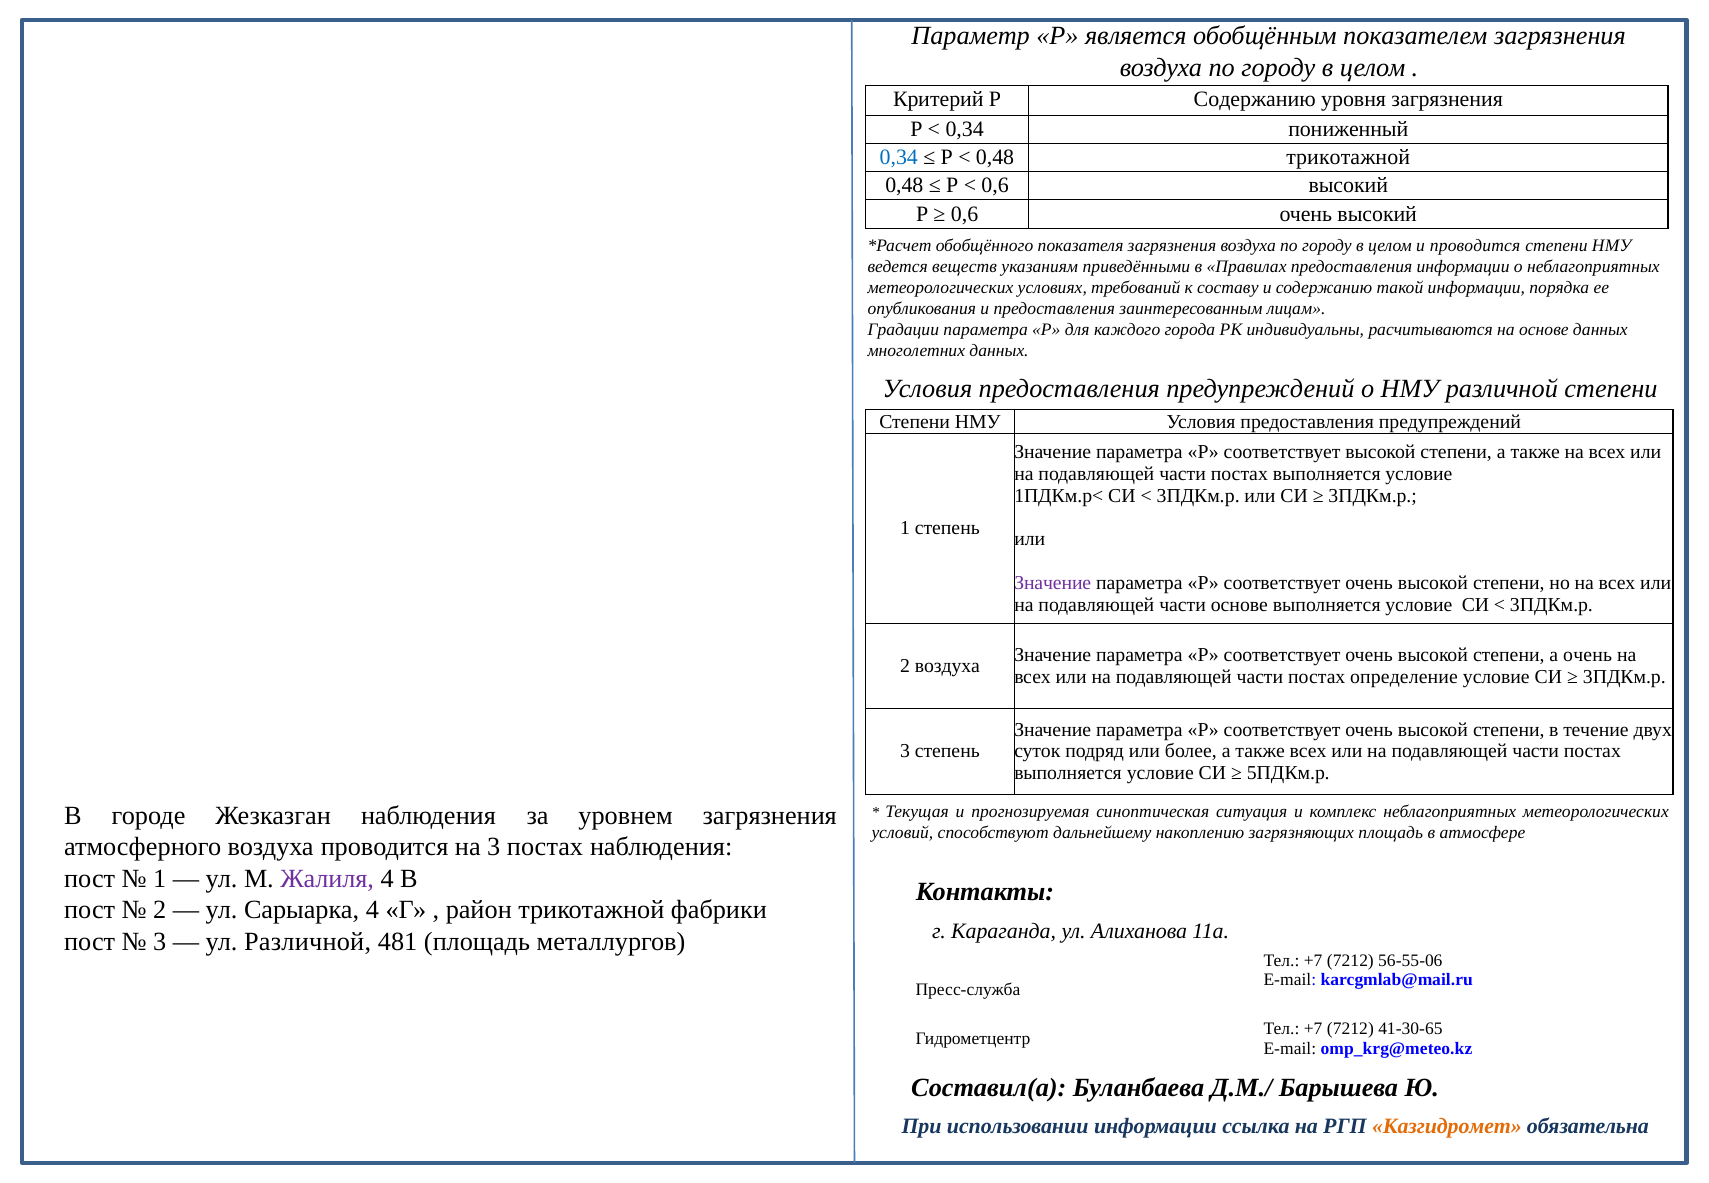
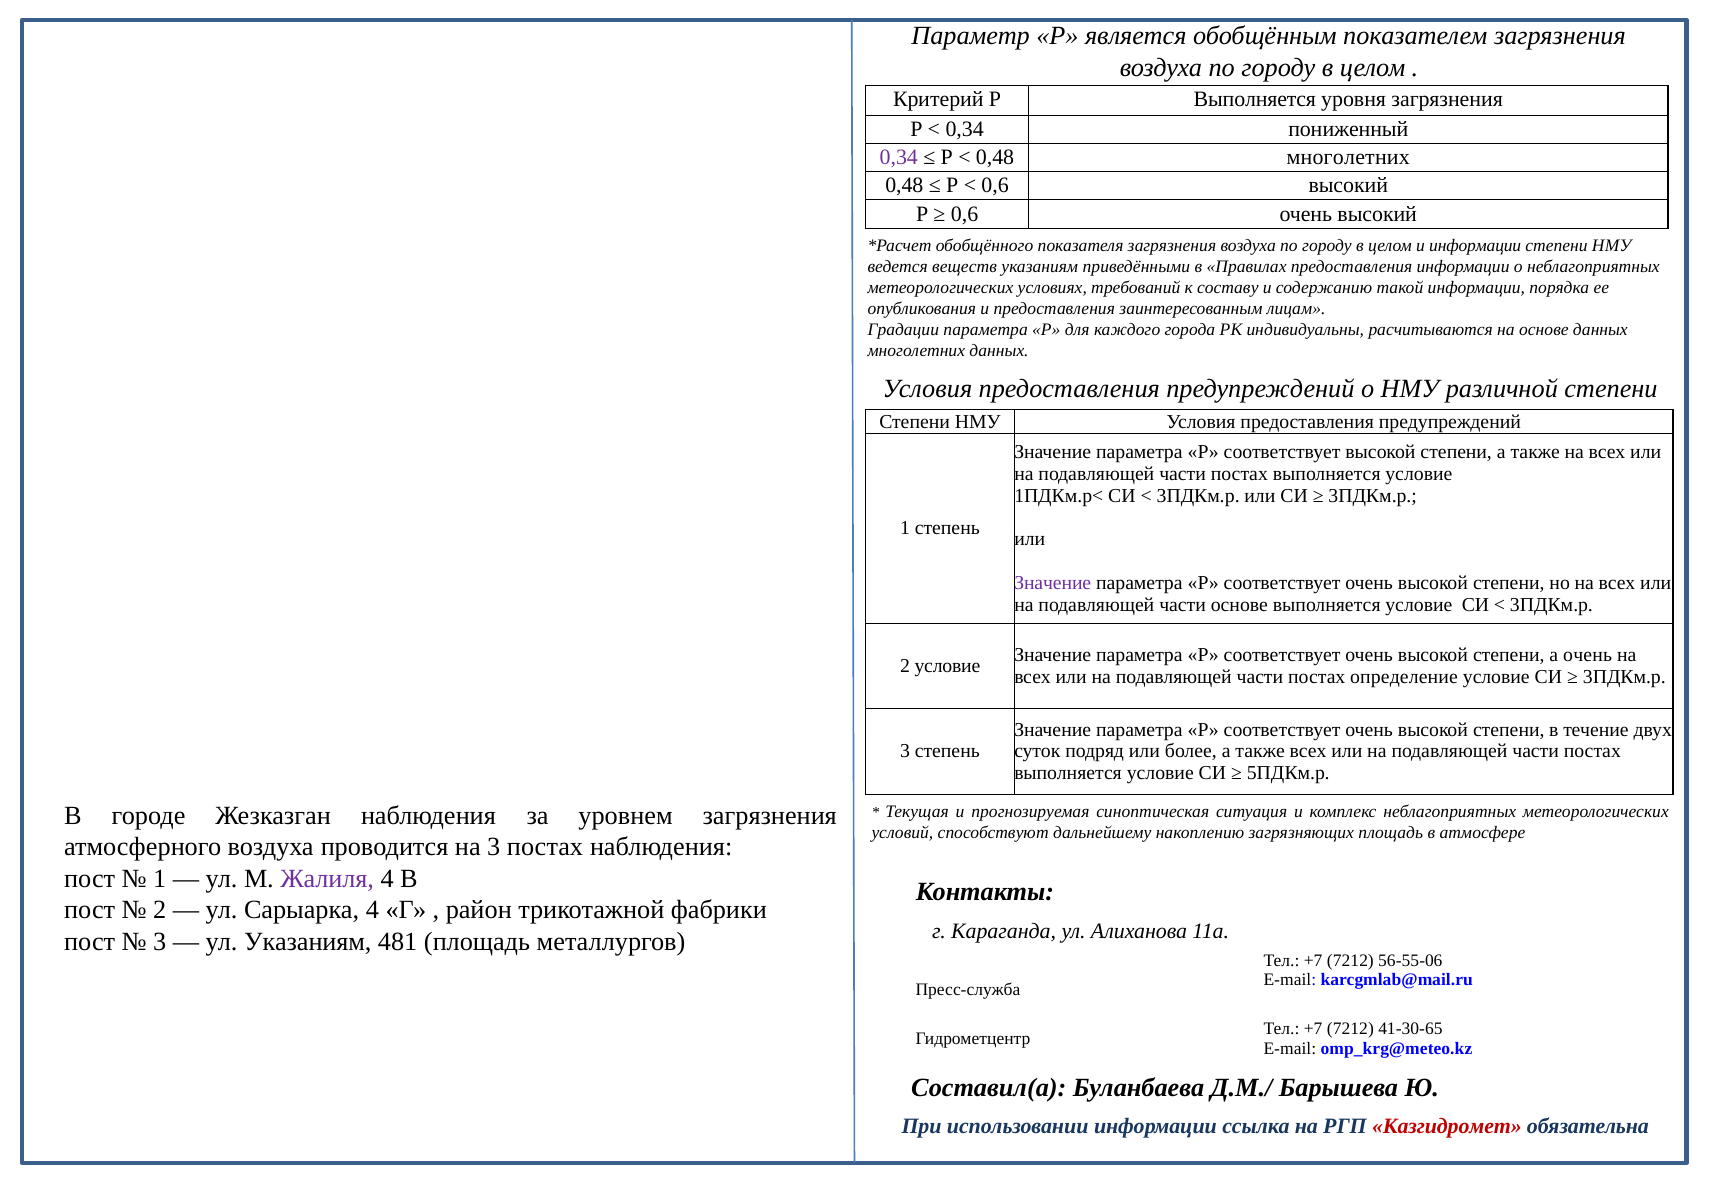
Р Содержанию: Содержанию -> Выполняется (1255, 99)
0,34 colour: blue -> purple (899, 157)
0,48 трикотажной: трикотажной -> многолетних (1348, 157)
и проводится: проводится -> информации (1475, 246)
2 воздуха: воздуха -> условие (947, 666)
ул Различной: Различной -> Указаниям (308, 942)
Казгидромет colour: orange -> red (1447, 1127)
